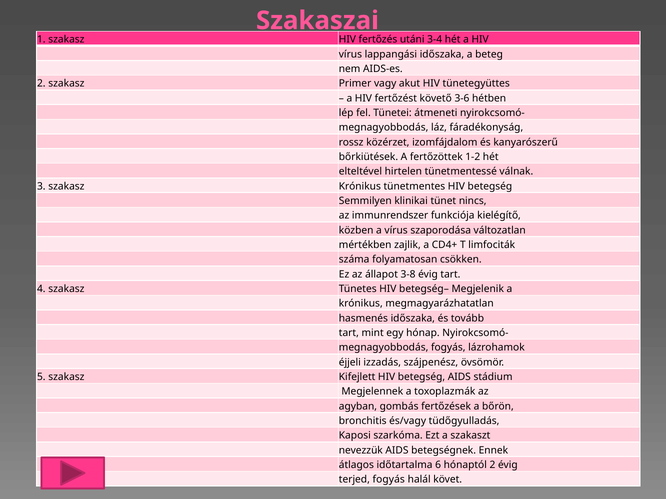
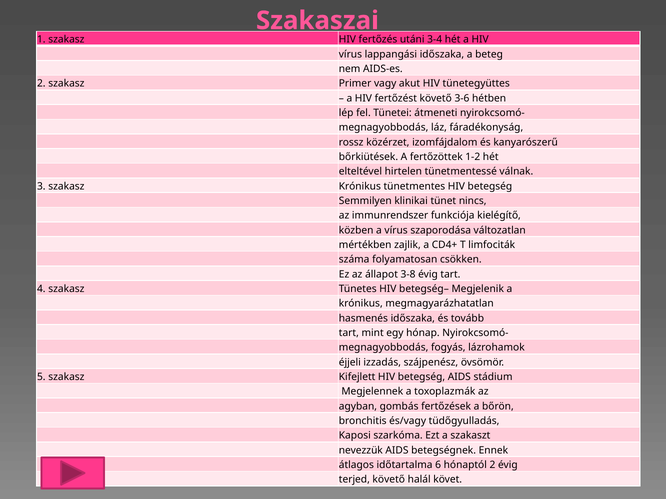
terjed fogyás: fogyás -> követő (389, 480)
